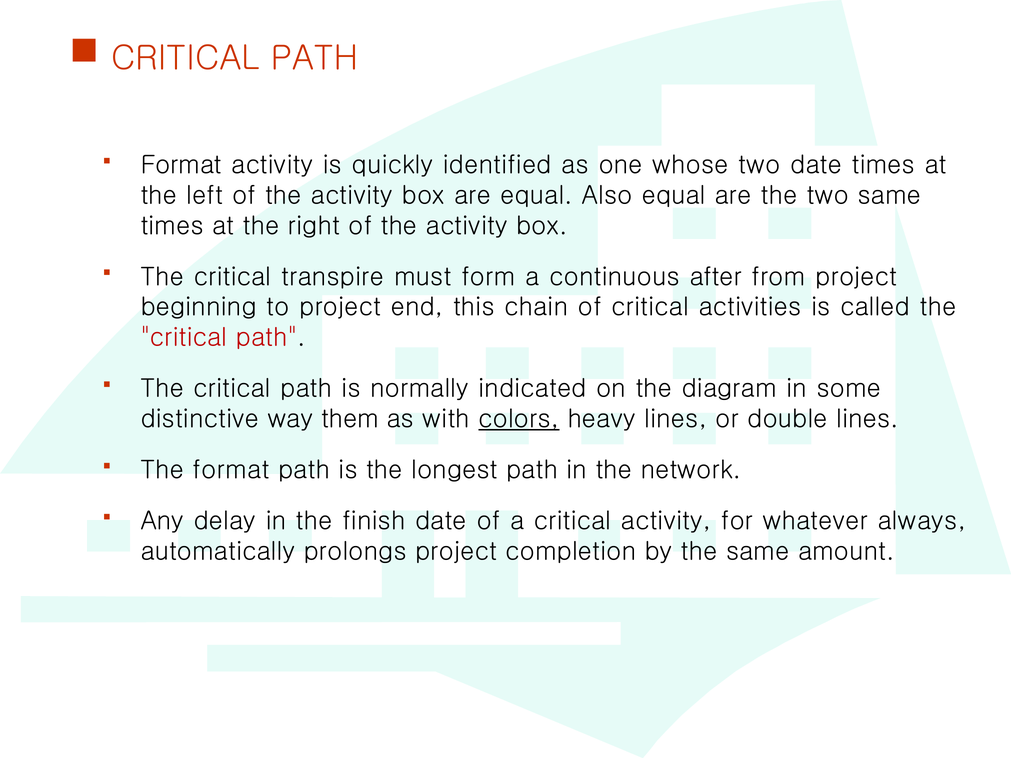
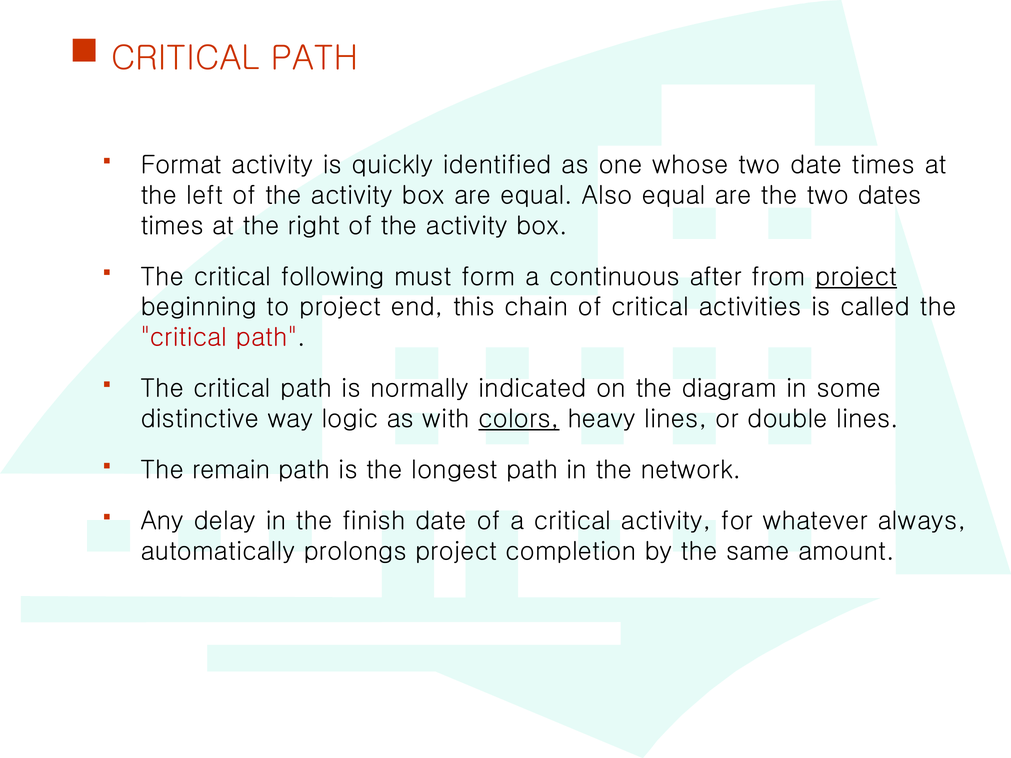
two same: same -> dates (890, 195)
transpire: transpire -> following (333, 277)
project underline: none -> present (856, 277)
them: them -> logic (350, 419)
The format: format -> remain (231, 470)
